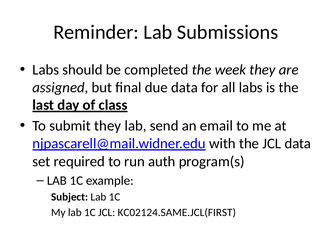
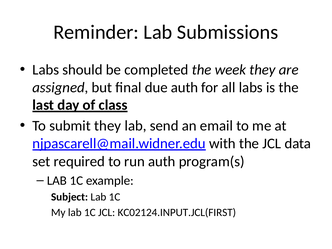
due data: data -> auth (185, 87)
KC02124.SAME.JCL(FIRST: KC02124.SAME.JCL(FIRST -> KC02124.INPUT.JCL(FIRST (177, 213)
